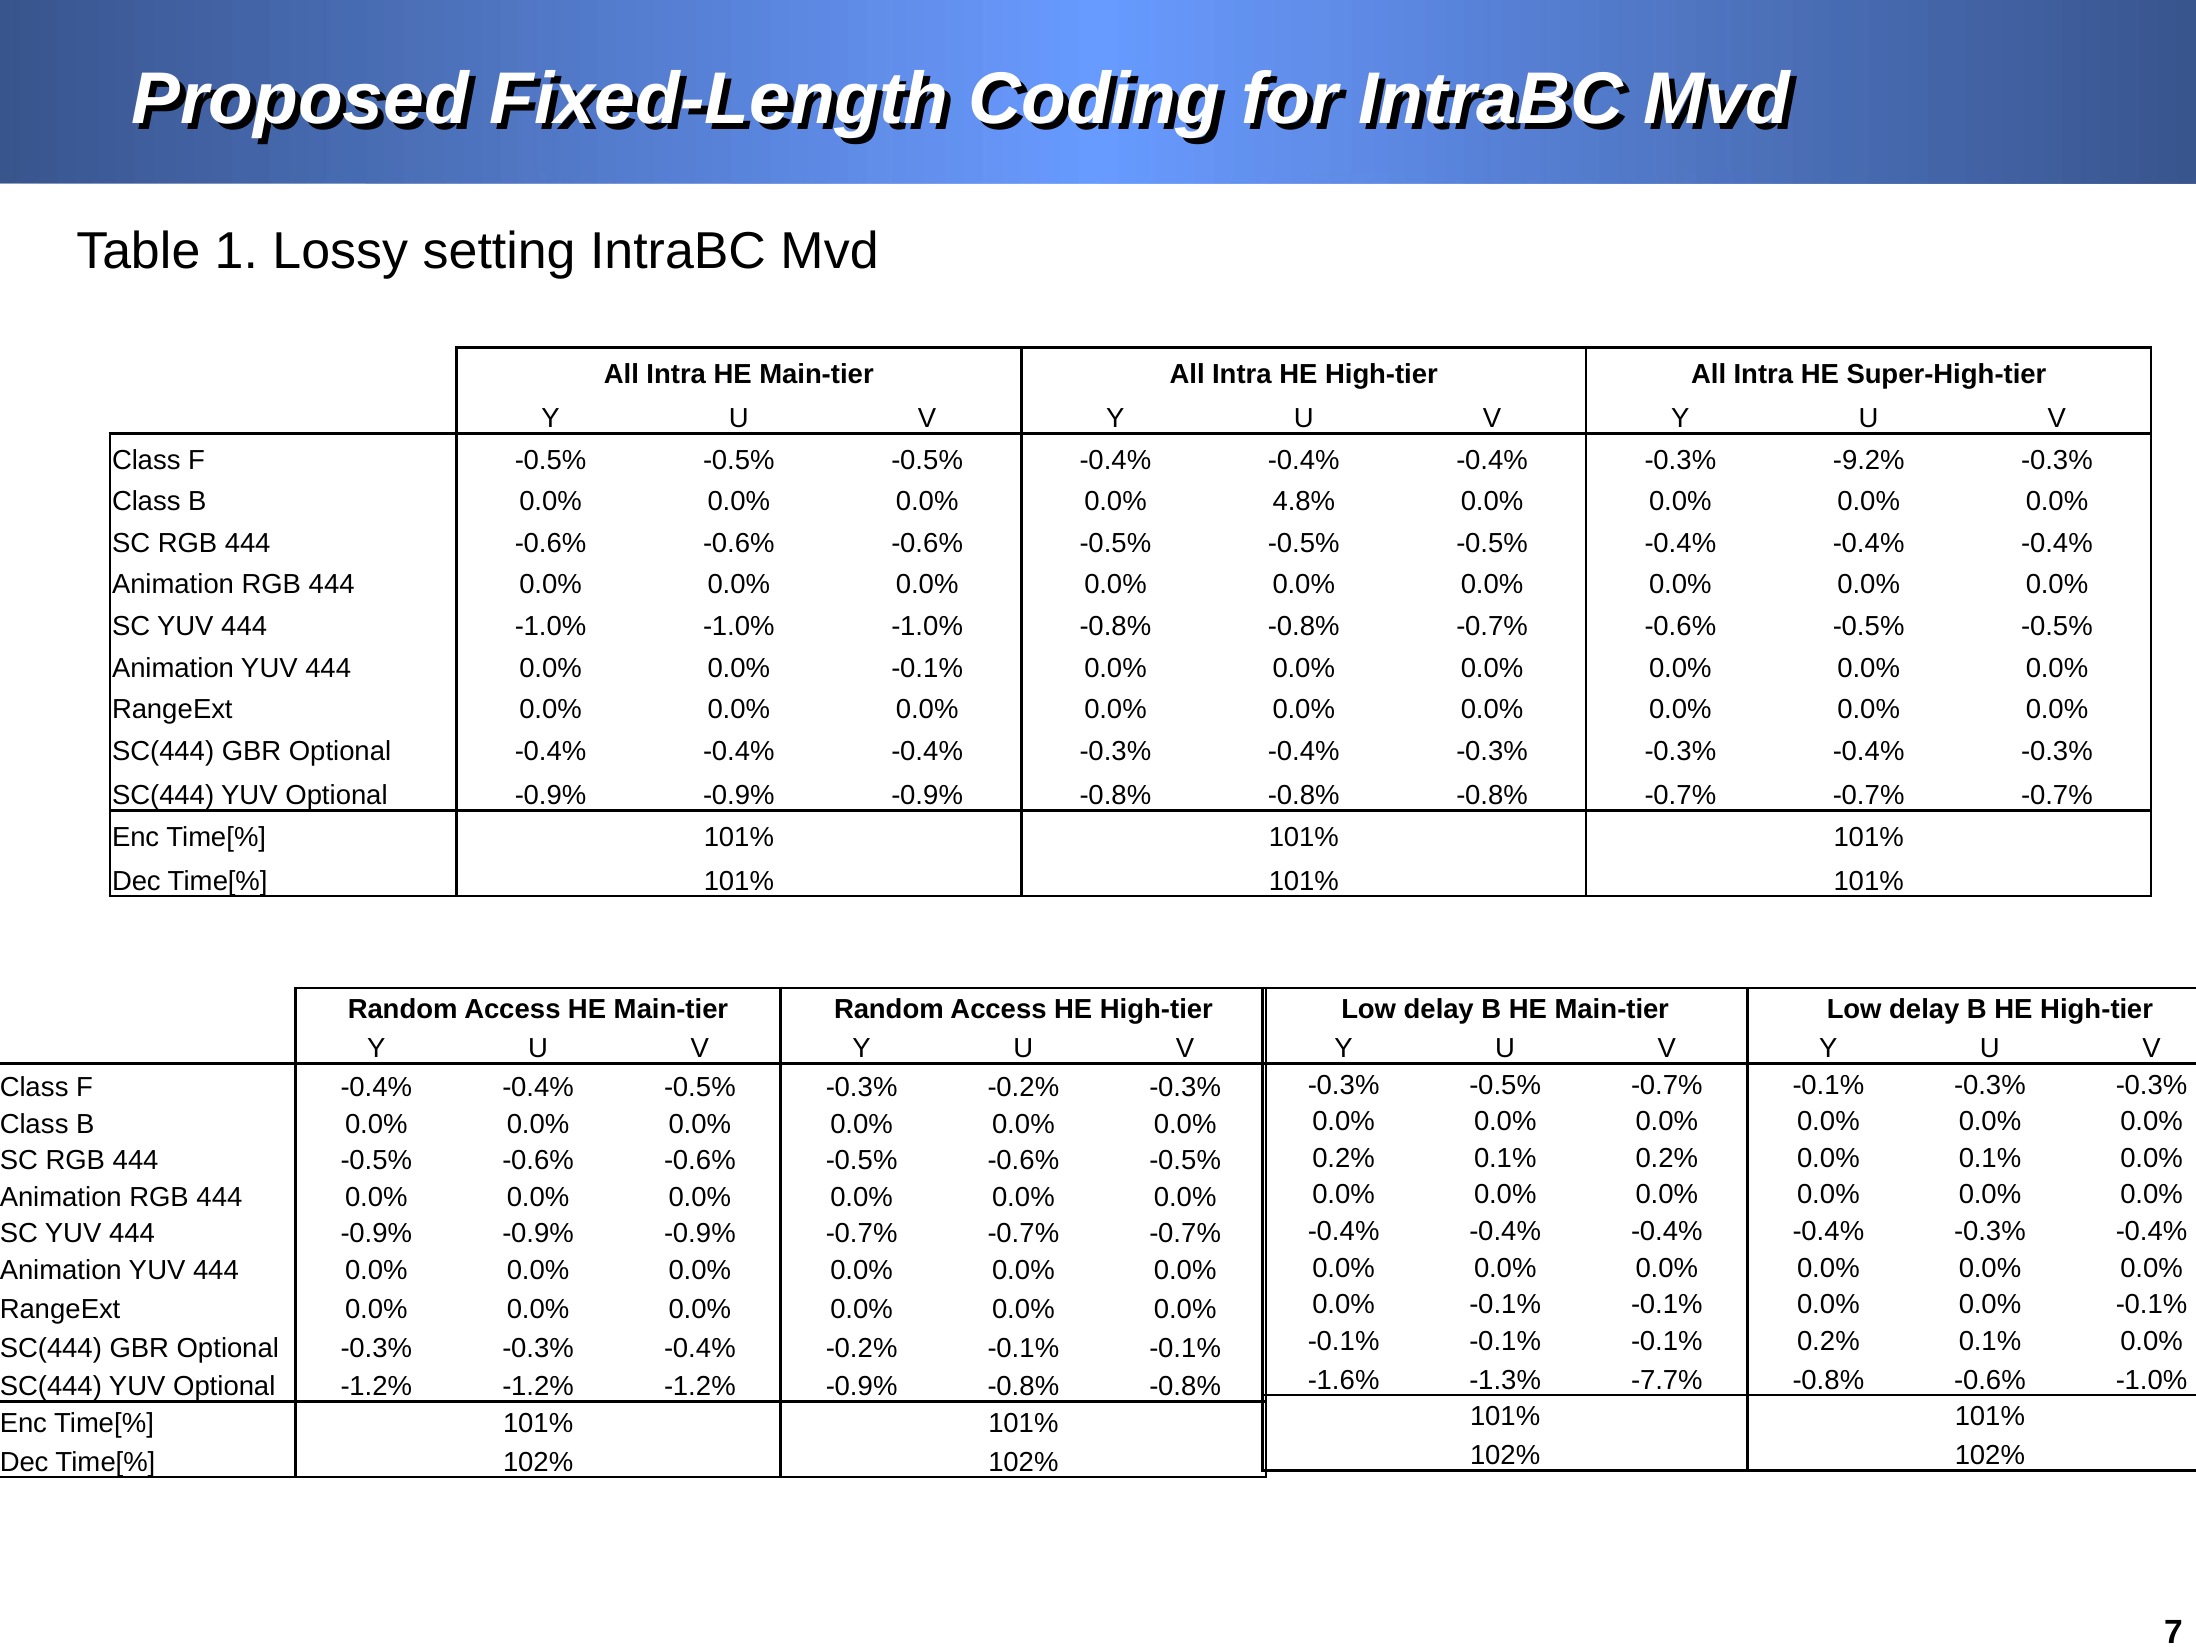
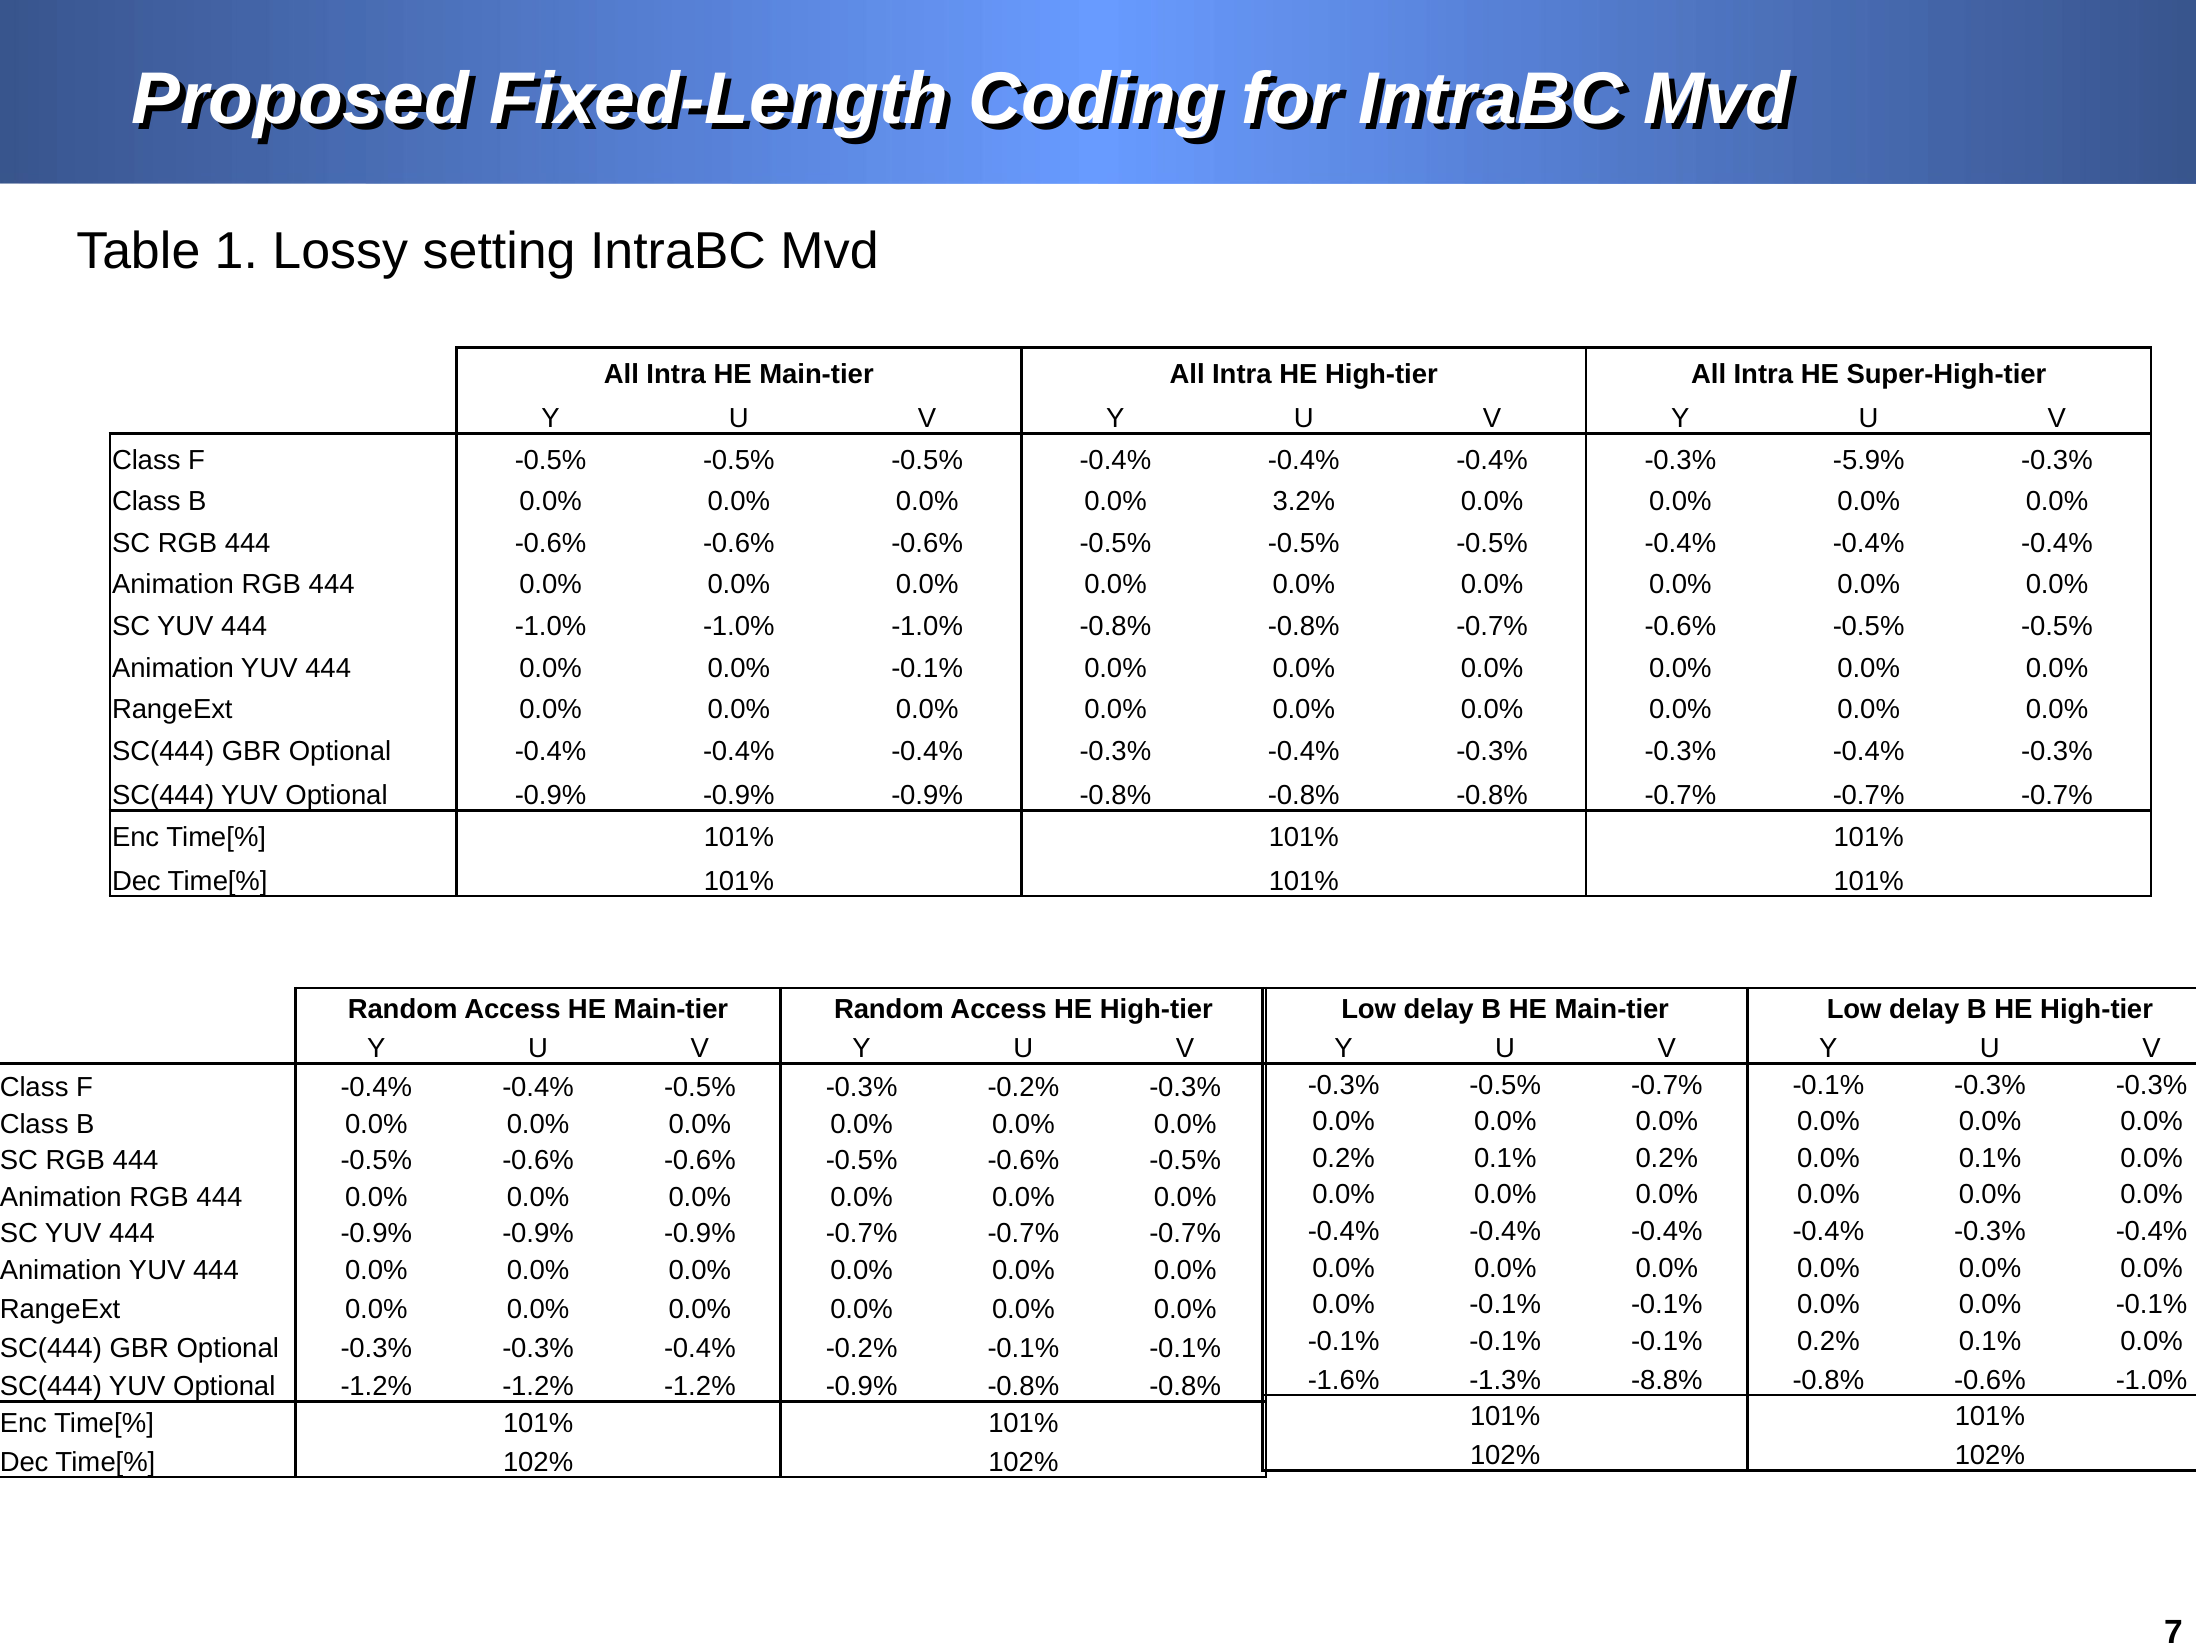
-9.2%: -9.2% -> -5.9% (1869, 460)
4.8%: 4.8% -> 3.2% (1304, 502)
-7.7%: -7.7% -> -8.8% (1667, 1380)
